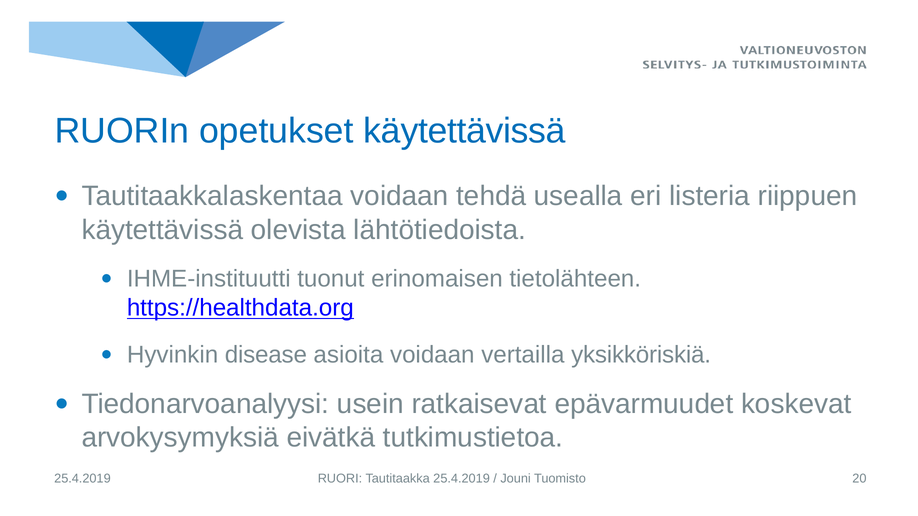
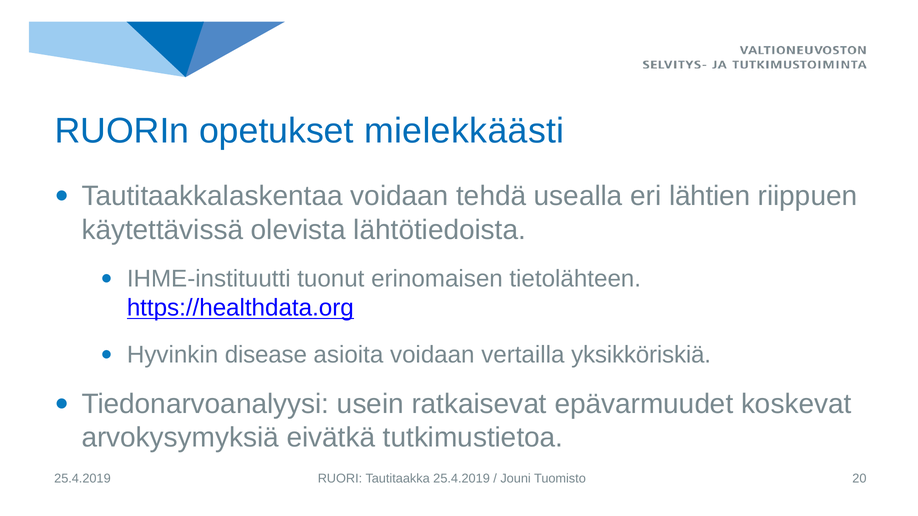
opetukset käytettävissä: käytettävissä -> mielekkäästi (464, 131)
listeria: listeria -> lähtien (710, 196)
